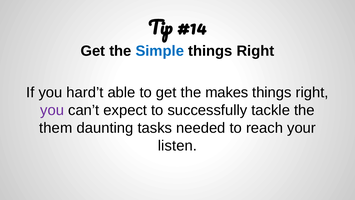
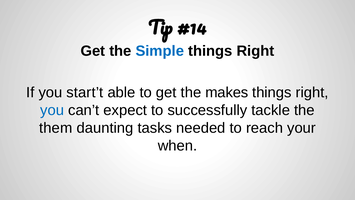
hard’t: hard’t -> start’t (85, 92)
you colour: purple -> blue (52, 110)
listen: listen -> when (177, 146)
